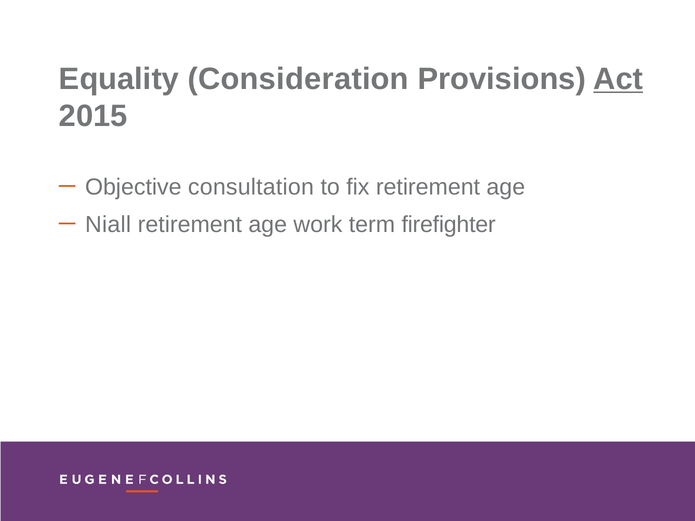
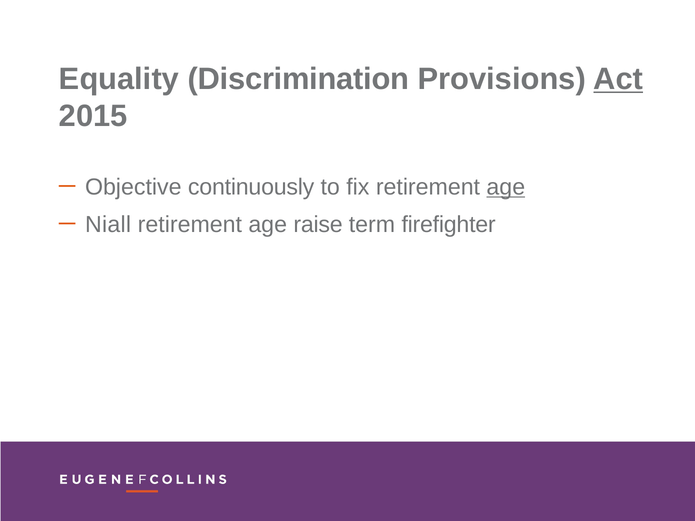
Consideration: Consideration -> Discrimination (298, 79)
consultation: consultation -> continuously (251, 187)
age underline: none -> present (506, 187)
work: work -> raise (318, 225)
